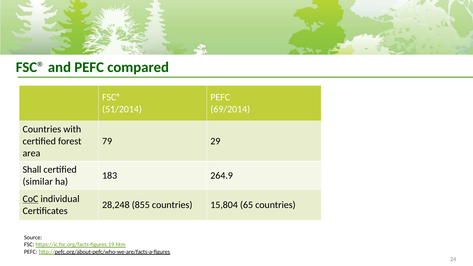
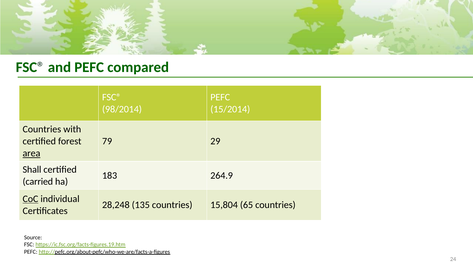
51/2014: 51/2014 -> 98/2014 (122, 109)
69/2014: 69/2014 -> 15/2014 (230, 109)
area underline: none -> present (31, 153)
similar: similar -> carried (38, 182)
855: 855 -> 135 (141, 205)
